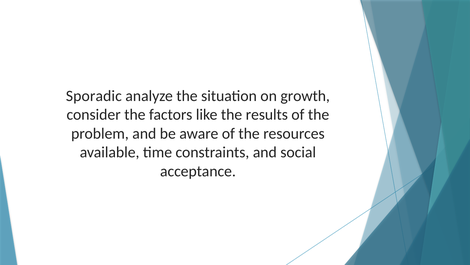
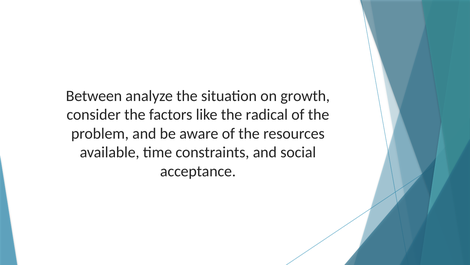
Sporadic: Sporadic -> Between (94, 96)
results: results -> radical (267, 114)
